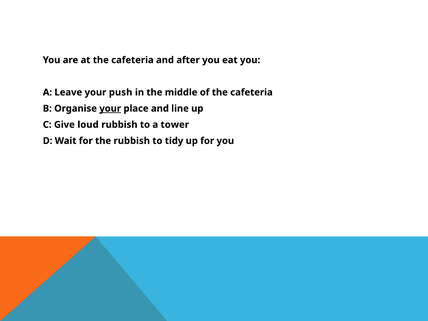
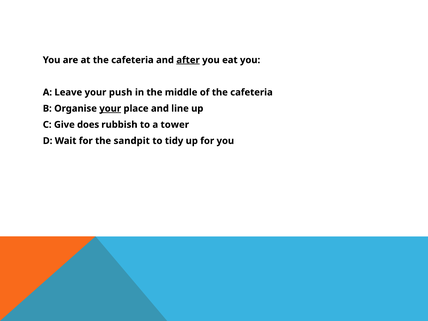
after underline: none -> present (188, 60)
loud: loud -> does (88, 125)
the rubbish: rubbish -> sandpit (132, 141)
